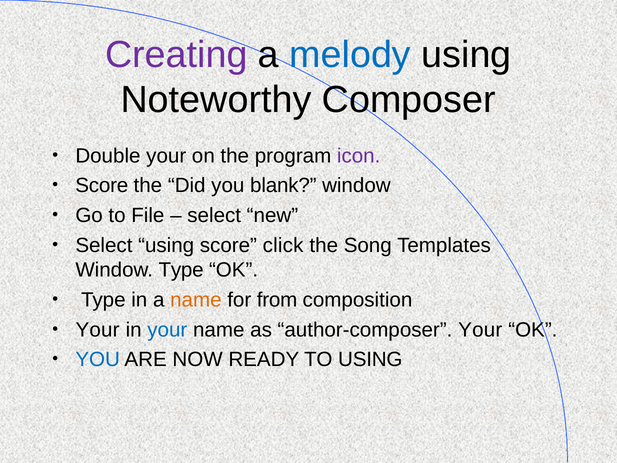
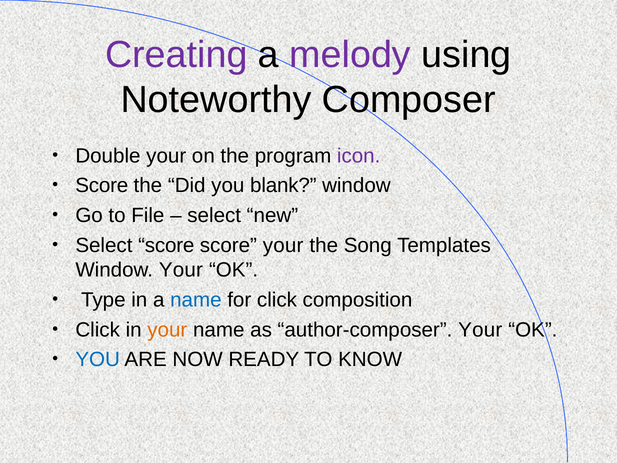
melody colour: blue -> purple (350, 55)
Select using: using -> score (166, 245)
score click: click -> your (283, 245)
Window Type: Type -> Your (181, 270)
name colour: orange -> blue (196, 300)
for from: from -> click (277, 300)
Your: Your -> Click (98, 330)
your colour: blue -> orange (167, 330)
TO USING: USING -> KNOW (370, 359)
